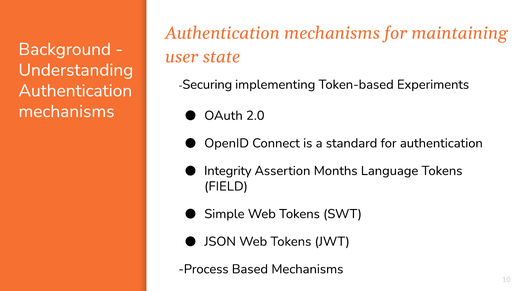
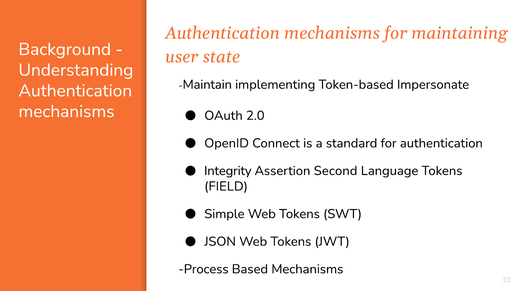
Securing: Securing -> Maintain (207, 85)
Experiments: Experiments -> Impersonate (433, 85)
Months: Months -> Second (336, 171)
